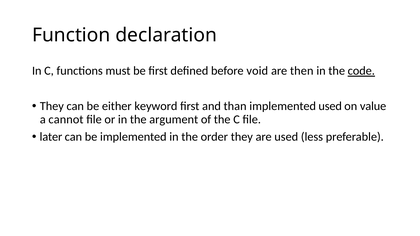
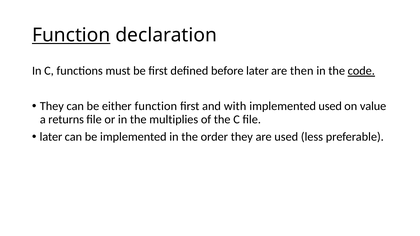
Function underline: none -> present (71, 35)
before void: void -> later (257, 71)
either keyword: keyword -> function (156, 106)
than: than -> with (235, 106)
cannot: cannot -> returns (66, 119)
argument: argument -> multiplies (174, 119)
